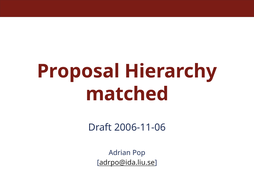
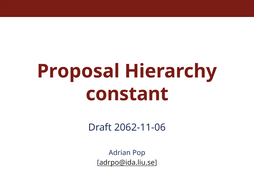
matched: matched -> constant (127, 94)
2006-11-06: 2006-11-06 -> 2062-11-06 (140, 128)
